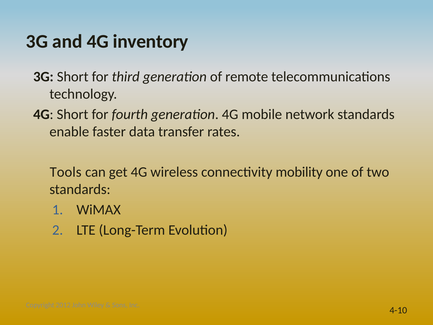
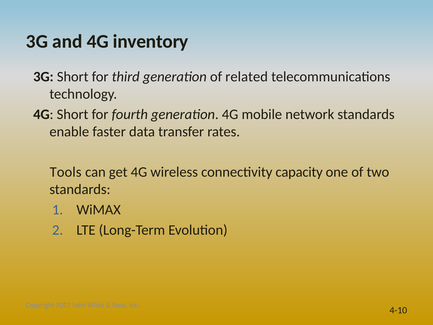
remote: remote -> related (247, 77)
mobility: mobility -> capacity (299, 172)
